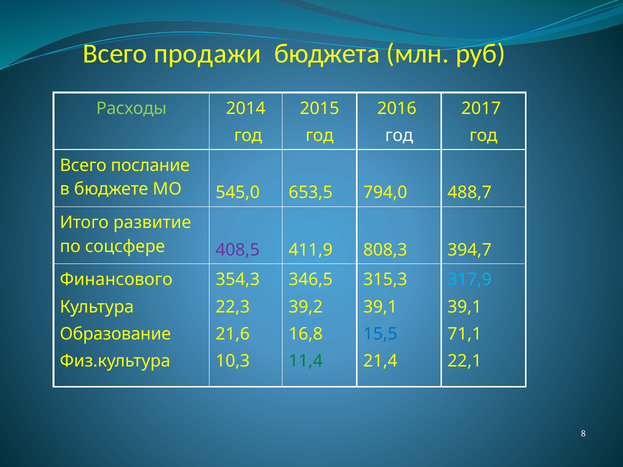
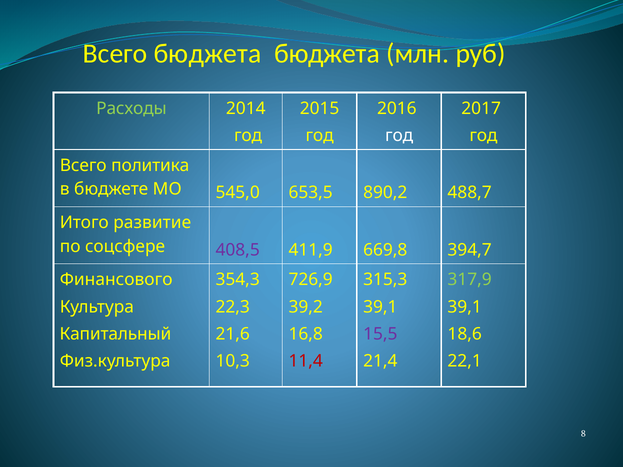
Всего продажи: продажи -> бюджета (207, 53)
послание: послание -> политика (150, 166)
794,0: 794,0 -> 890,2 (385, 193)
808,3: 808,3 -> 669,8 (385, 250)
346,5: 346,5 -> 726,9 (311, 280)
317,9 colour: light blue -> light green (470, 280)
Образование: Образование -> Капитальный (115, 334)
15,5 colour: blue -> purple (380, 334)
71,1: 71,1 -> 18,6 (465, 334)
11,4 colour: green -> red (306, 361)
